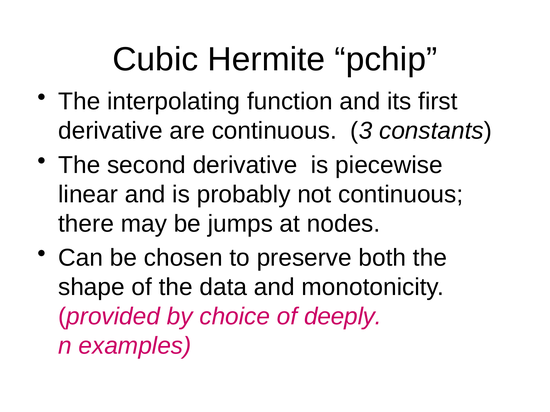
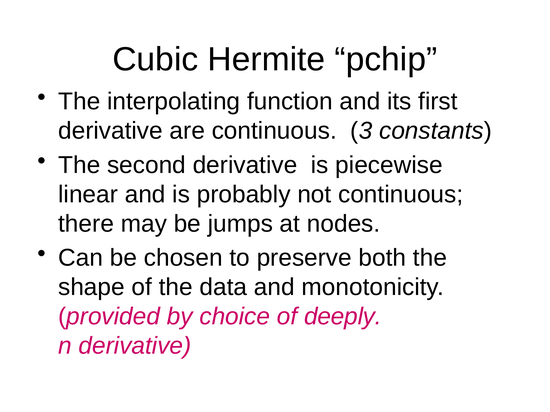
n examples: examples -> derivative (135, 346)
